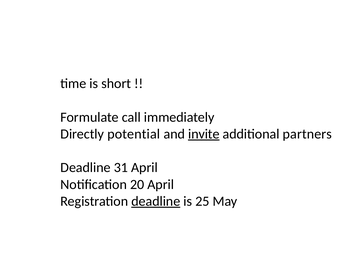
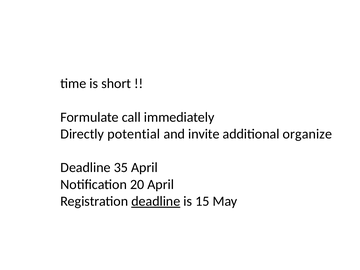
invite underline: present -> none (204, 134)
partners: partners -> organize (307, 134)
31: 31 -> 35 (121, 168)
25: 25 -> 15 (202, 201)
